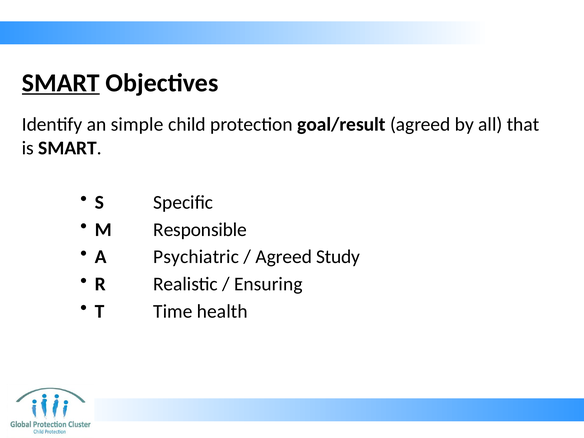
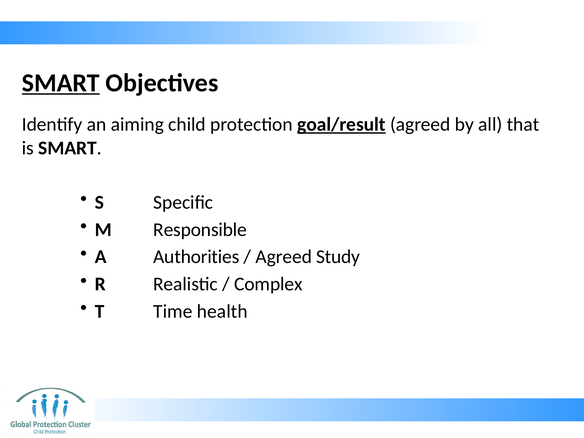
simple: simple -> aiming (137, 125)
goal/result underline: none -> present (341, 125)
Psychiatric: Psychiatric -> Authorities (196, 257)
Ensuring: Ensuring -> Complex (268, 284)
